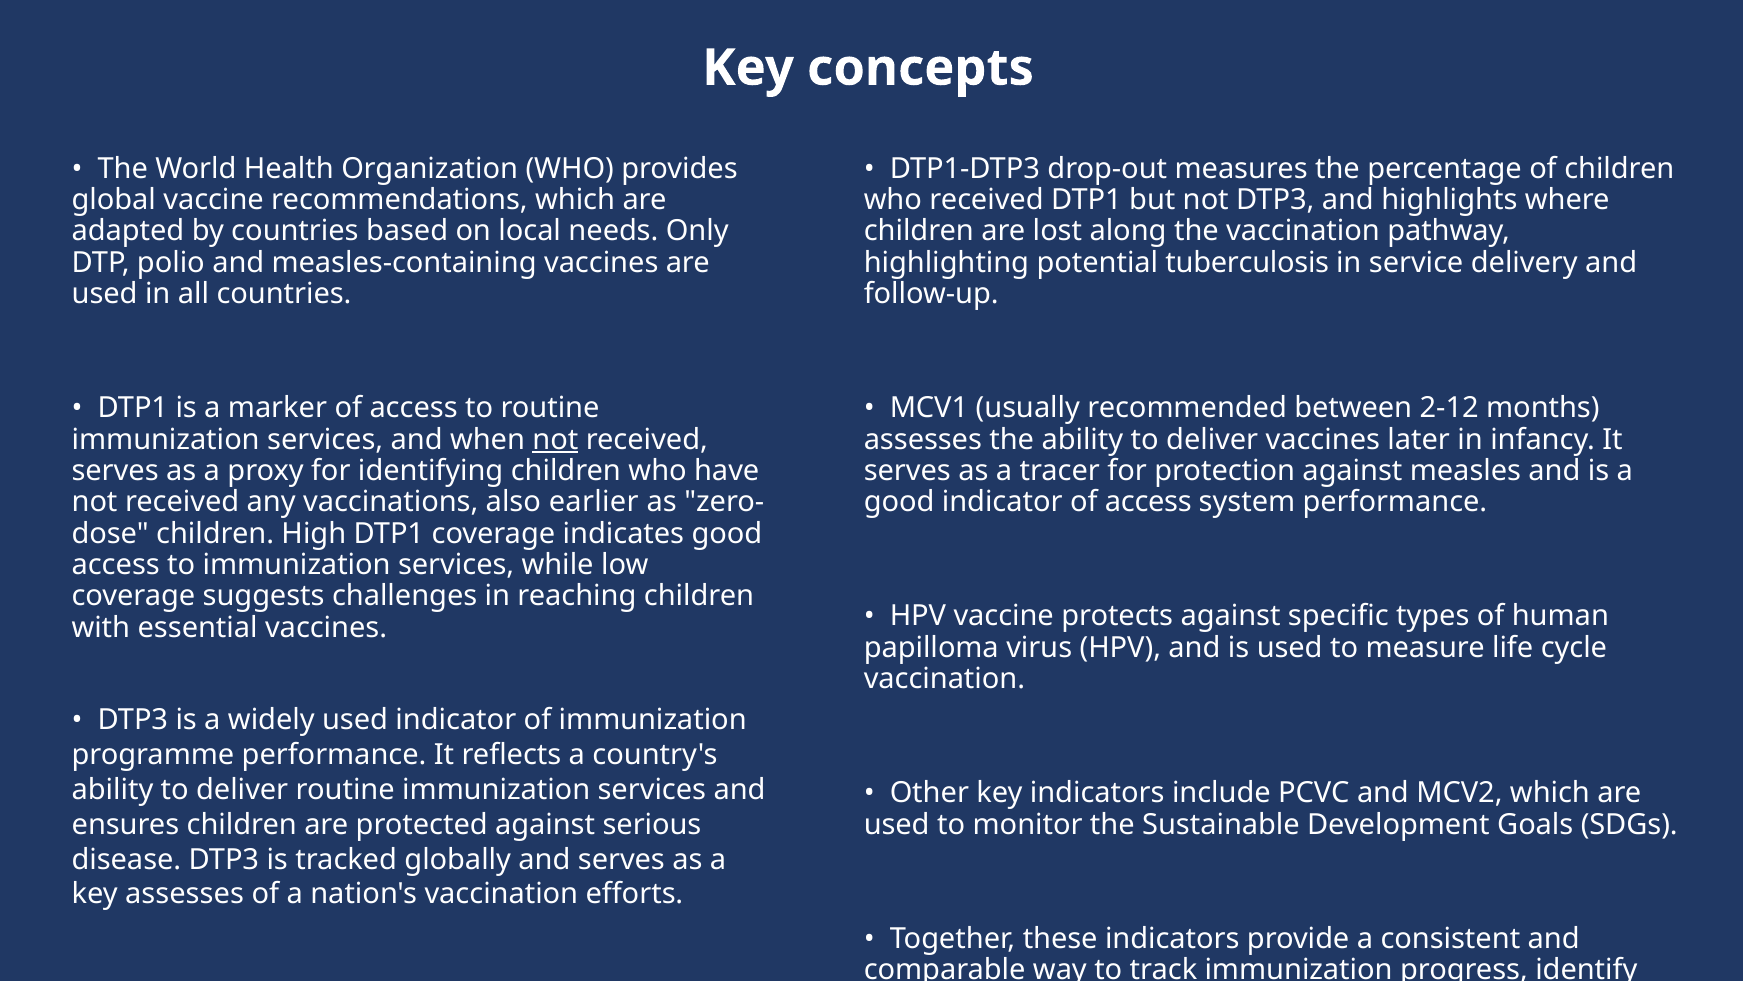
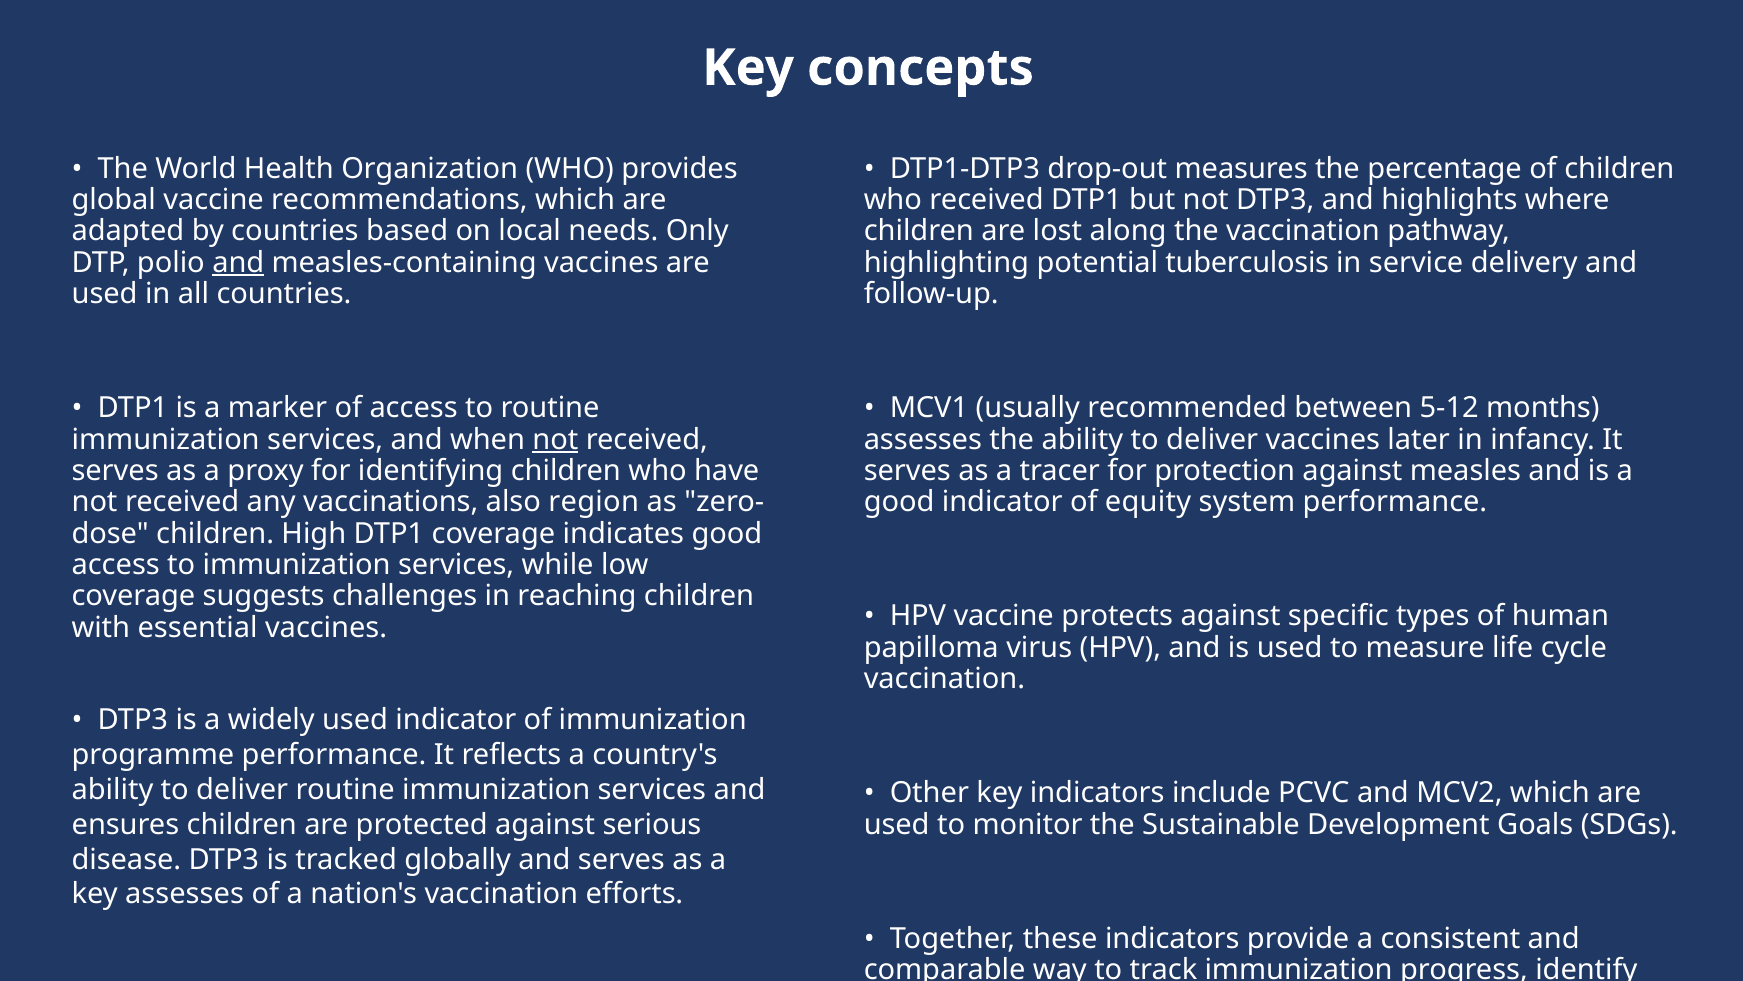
and underline: none -> present (238, 262)
2-12: 2-12 -> 5-12 (1449, 408)
earlier: earlier -> region (594, 502)
indicator of access: access -> equity (1148, 502)
